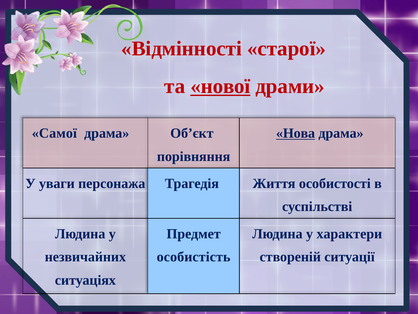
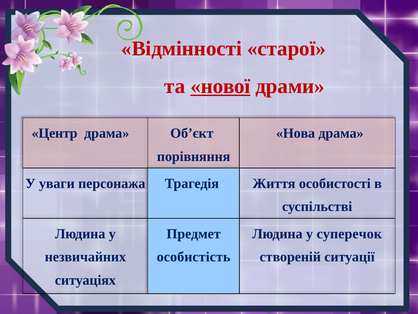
Самої: Самої -> Центр (55, 133)
Нова underline: present -> none (296, 133)
характери: характери -> суперечок (349, 233)
